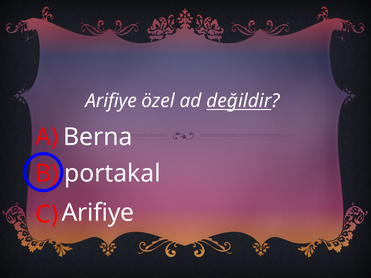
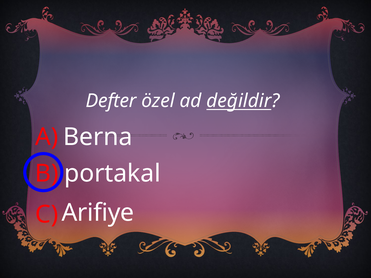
Arifiye: Arifiye -> Defter (111, 101)
